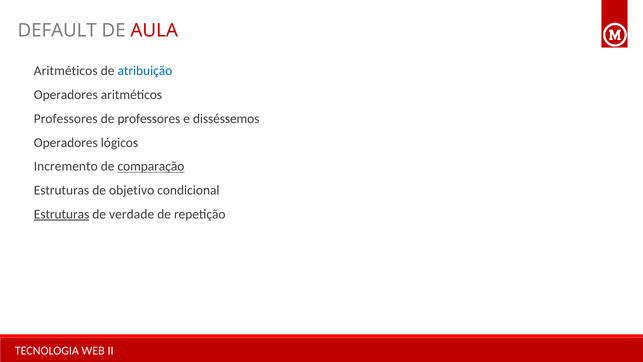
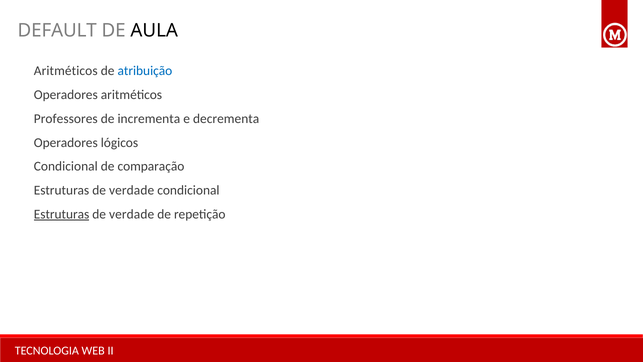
AULA colour: red -> black (154, 31)
de professores: professores -> incrementa (149, 119)
disséssemos: disséssemos -> decrementa (226, 119)
Incremento: Incremento -> Condicional (66, 166)
comparação underline: present -> none (151, 166)
objetivo: objetivo -> verdade (132, 190)
